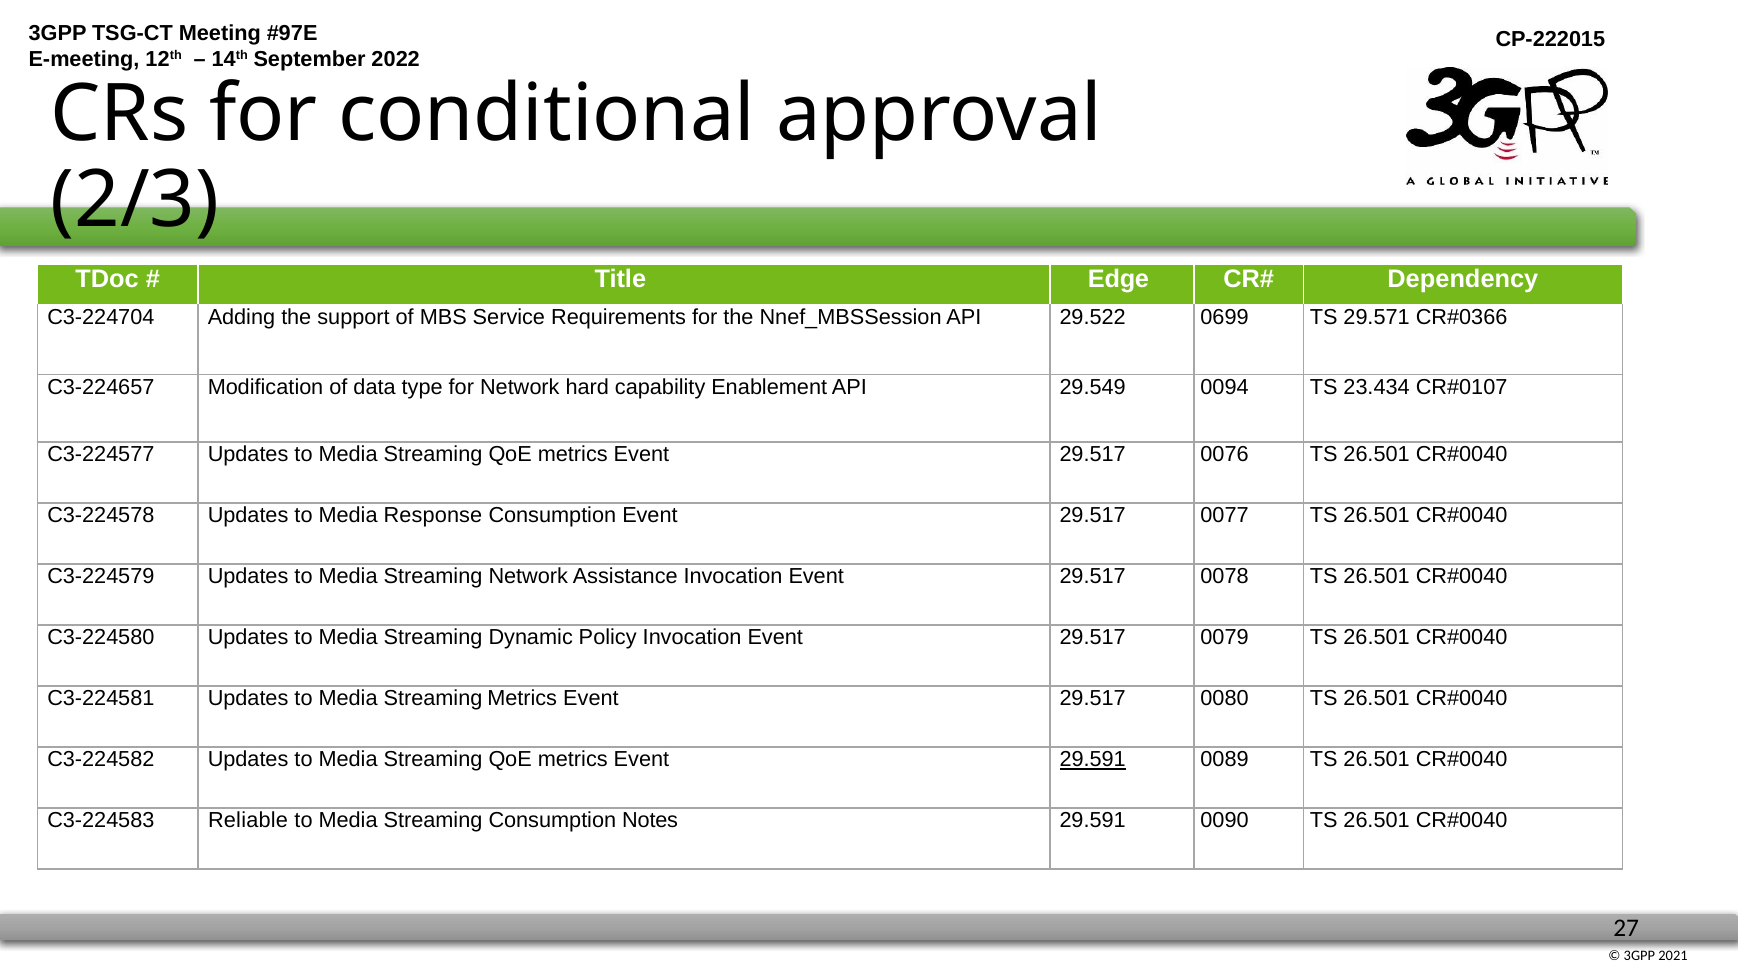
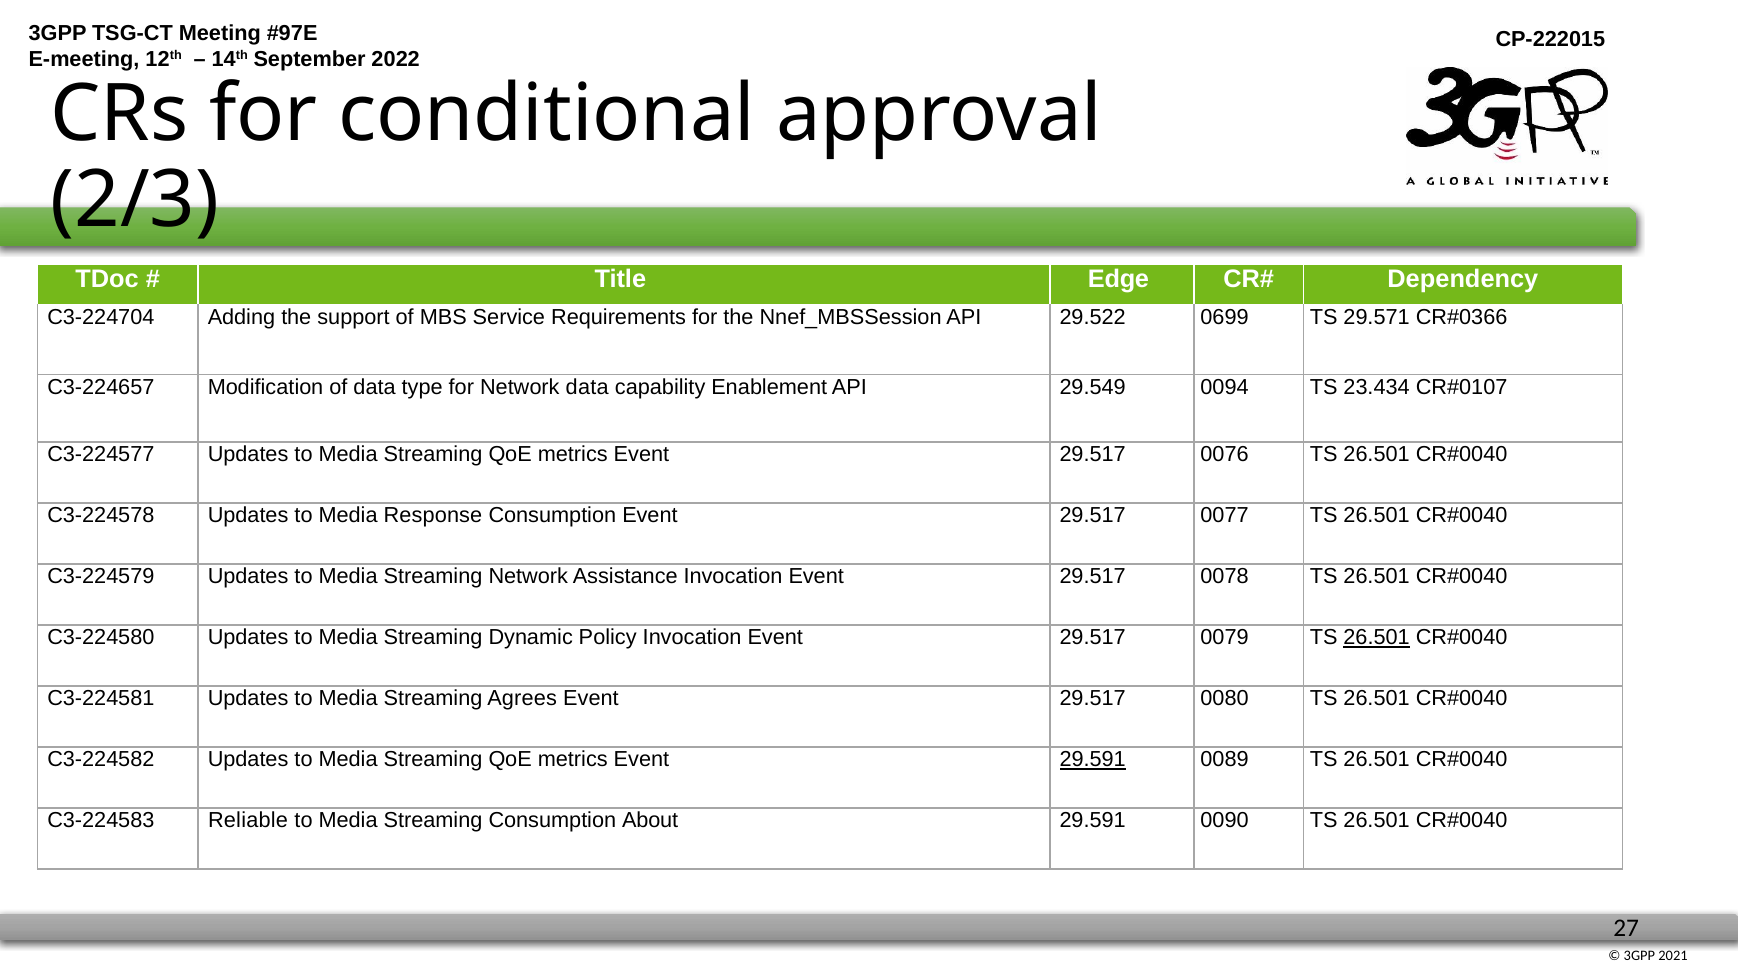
Network hard: hard -> data (587, 387)
26.501 underline: none -> present (1377, 638)
Streaming Metrics: Metrics -> Agrees (522, 699)
Notes: Notes -> About (650, 821)
